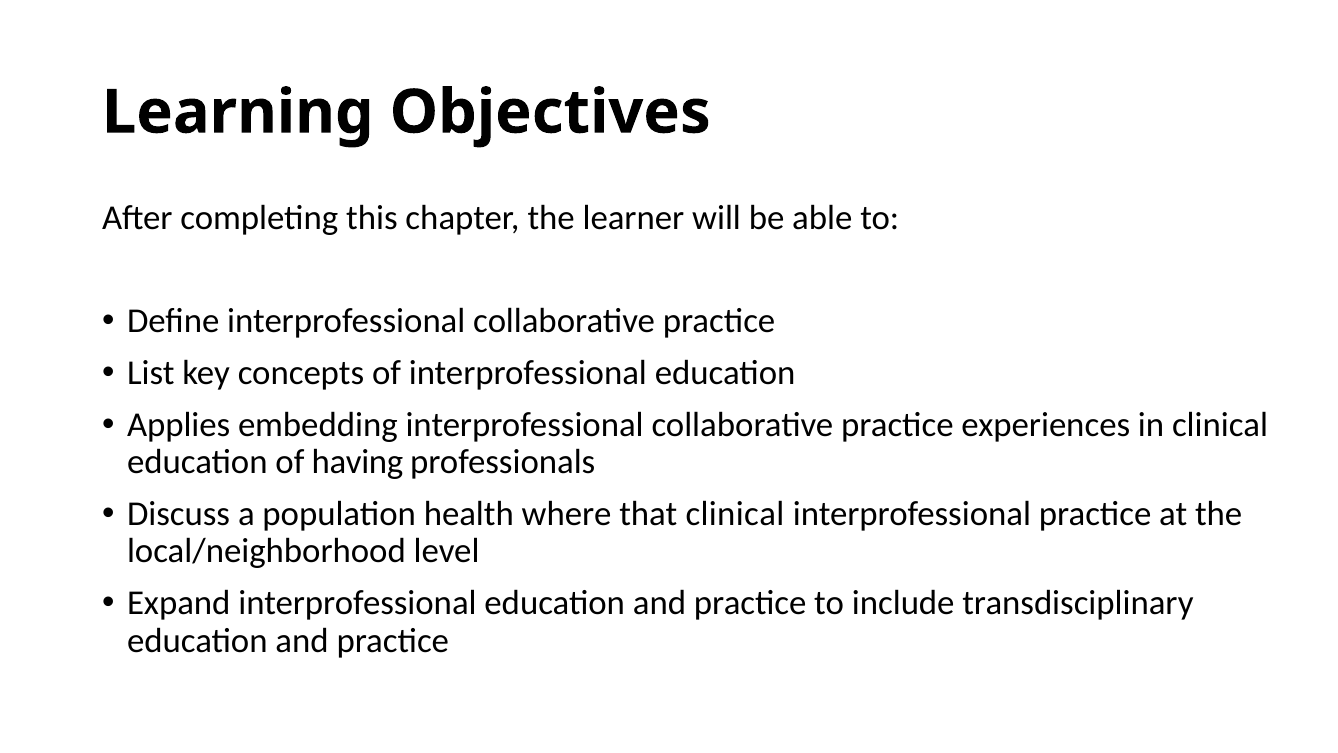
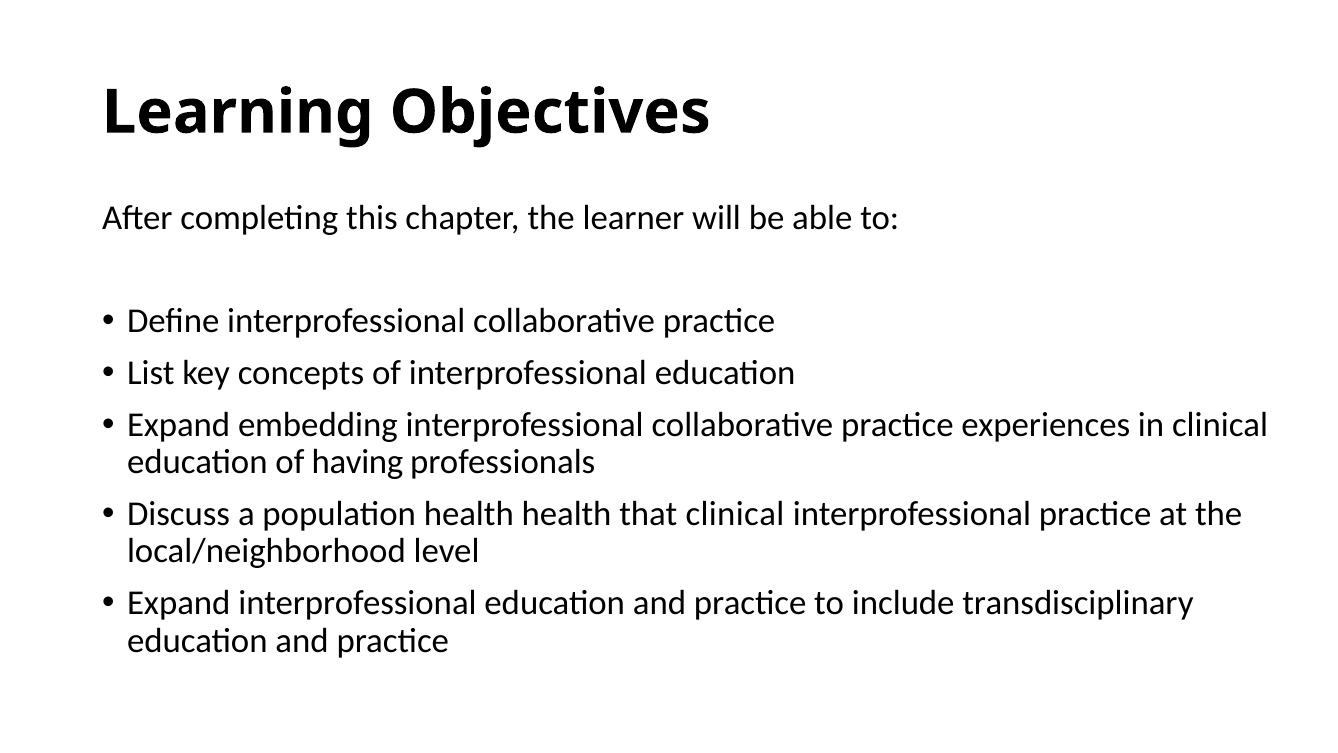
Applies: Applies -> Expand (179, 424)
health where: where -> health (567, 514)
